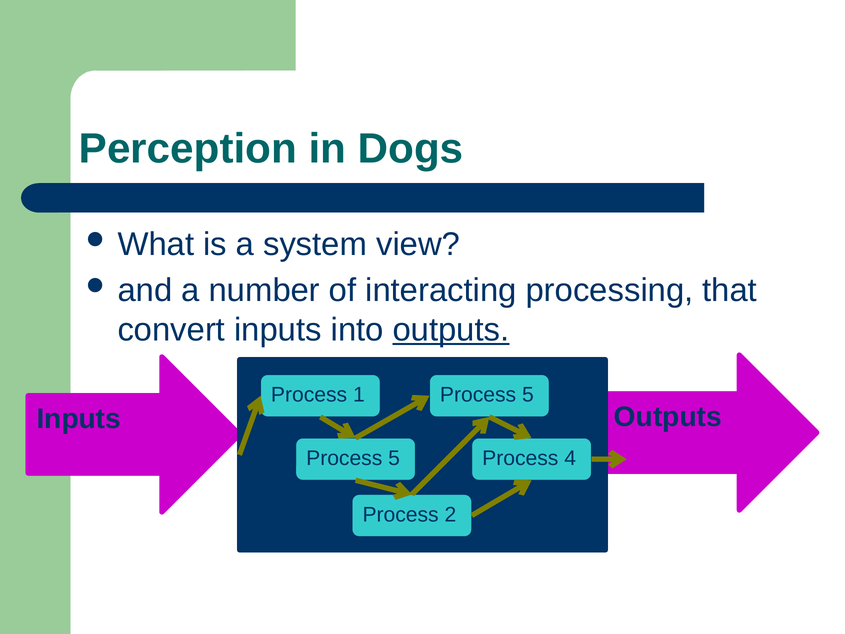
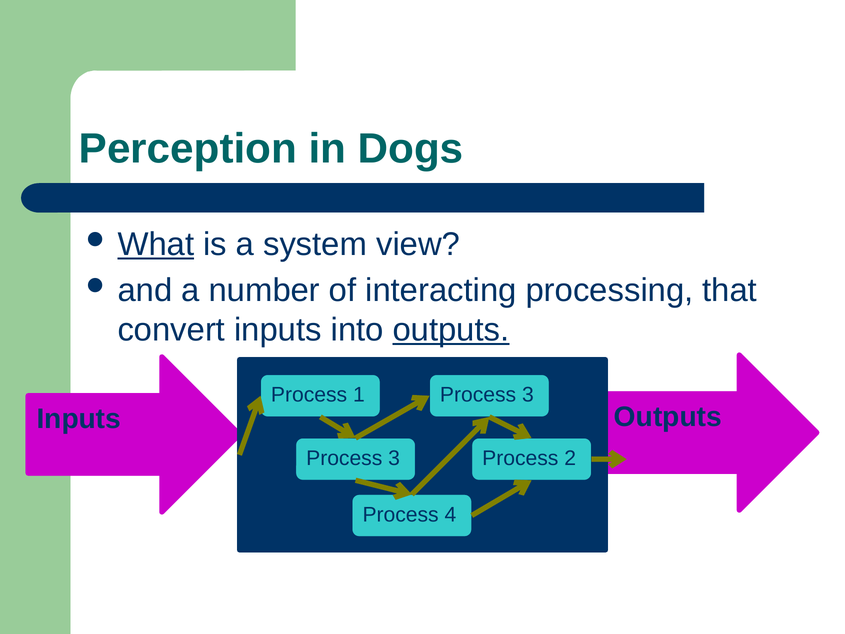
What underline: none -> present (156, 244)
5: 5 -> 3 (528, 395)
5: 5 -> 3 (394, 458)
4: 4 -> 2 (570, 458)
2: 2 -> 4 (450, 515)
